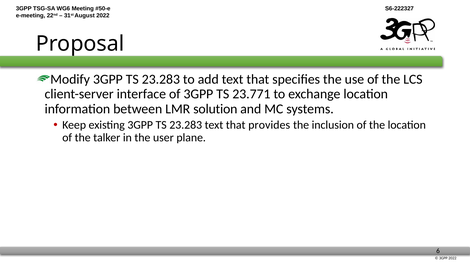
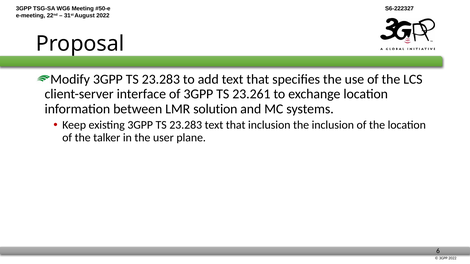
23.771: 23.771 -> 23.261 (251, 94)
that provides: provides -> inclusion (269, 125)
